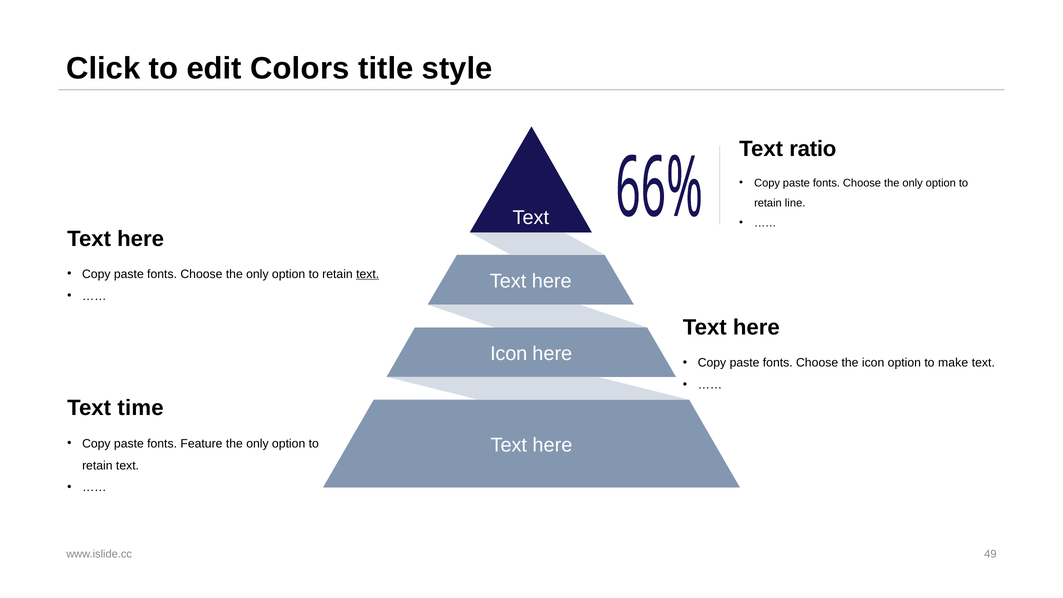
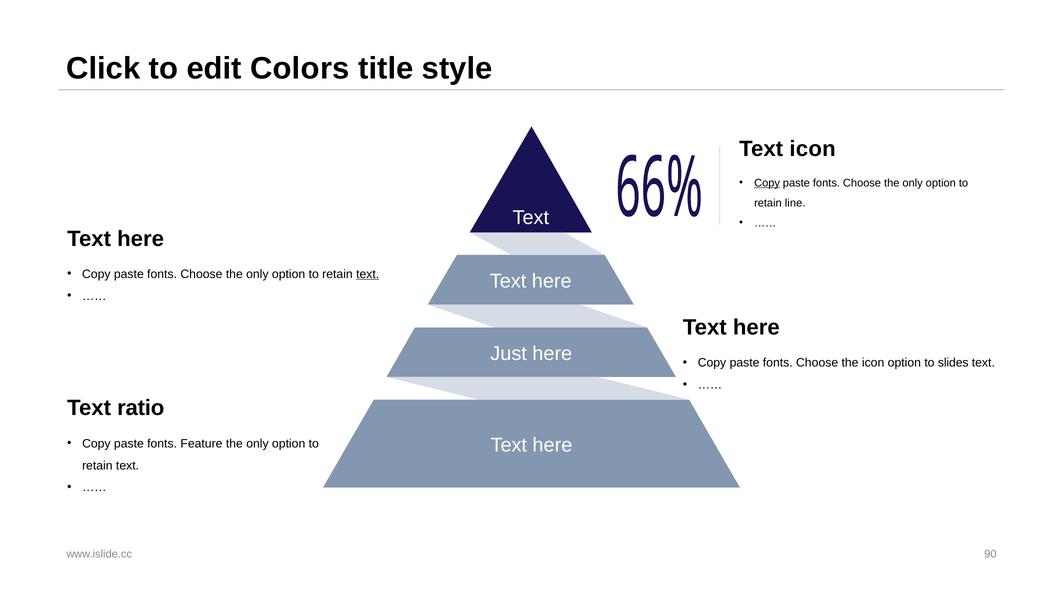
Text ratio: ratio -> icon (813, 149)
Copy underline: none -> present (767, 183)
Icon: Icon -> Just (509, 354)
make: make -> slides (953, 363)
time: time -> ratio (141, 408)
49: 49 -> 90 (990, 554)
